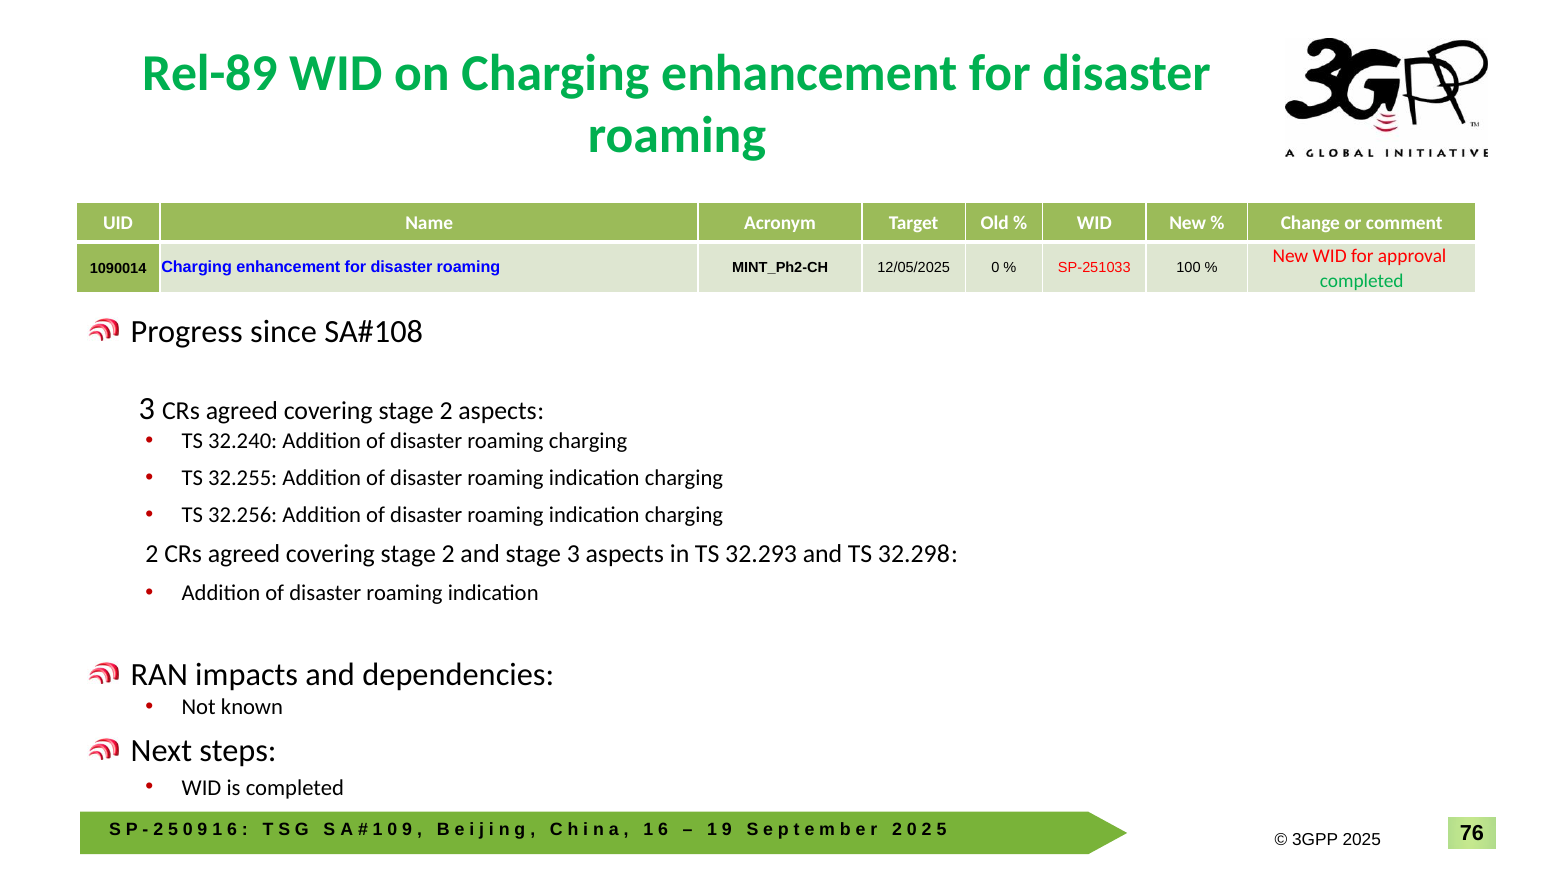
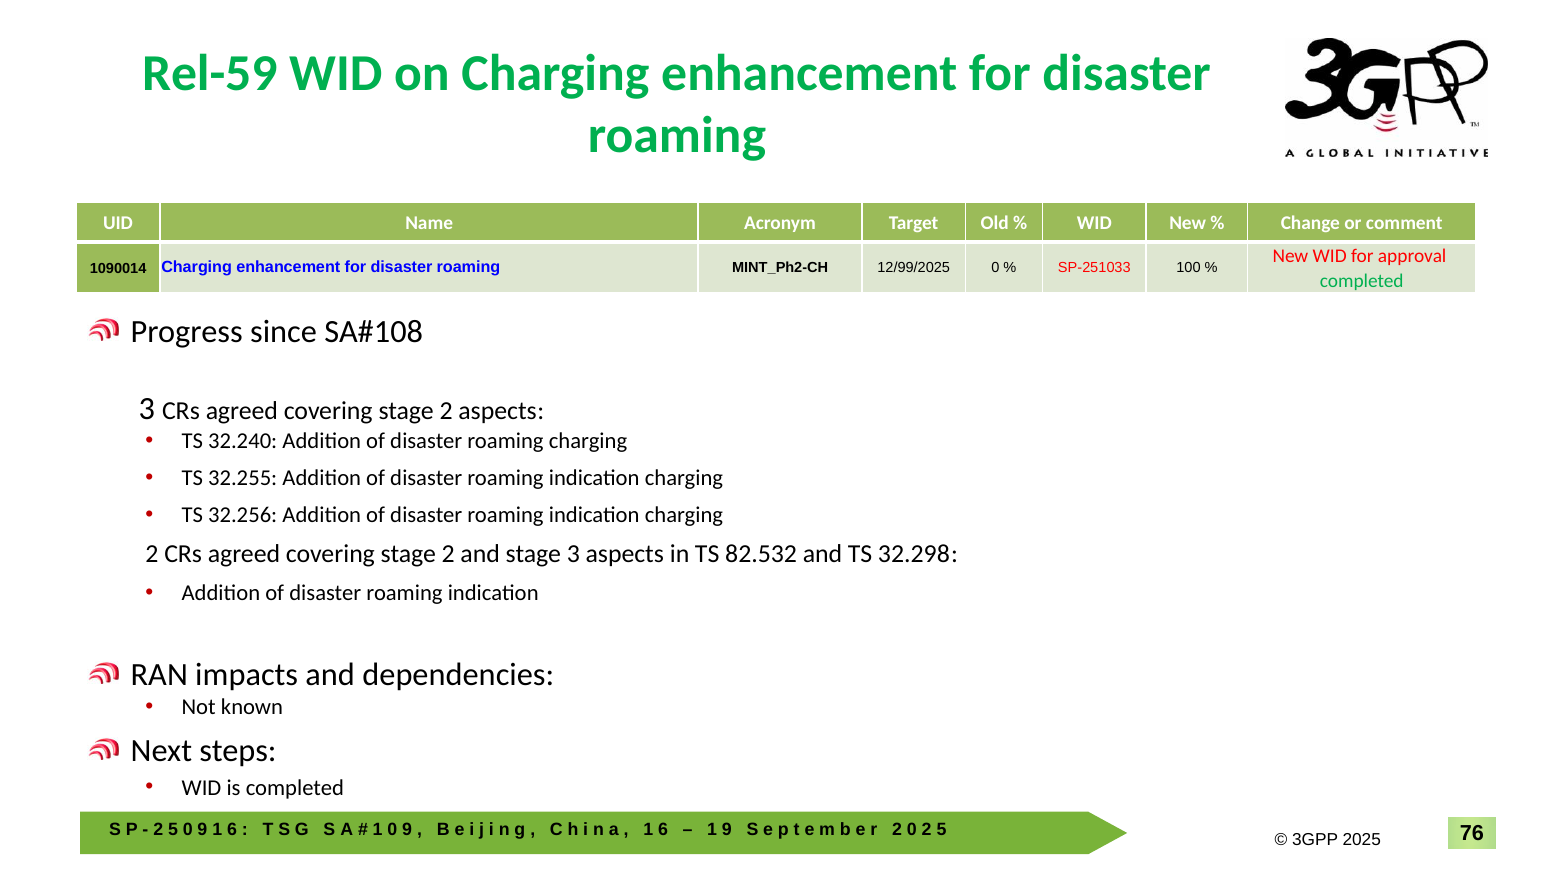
Rel-89: Rel-89 -> Rel-59 (210, 73)
12/05/2025: 12/05/2025 -> 12/99/2025 (914, 267)
32.293: 32.293 -> 82.532 (761, 554)
